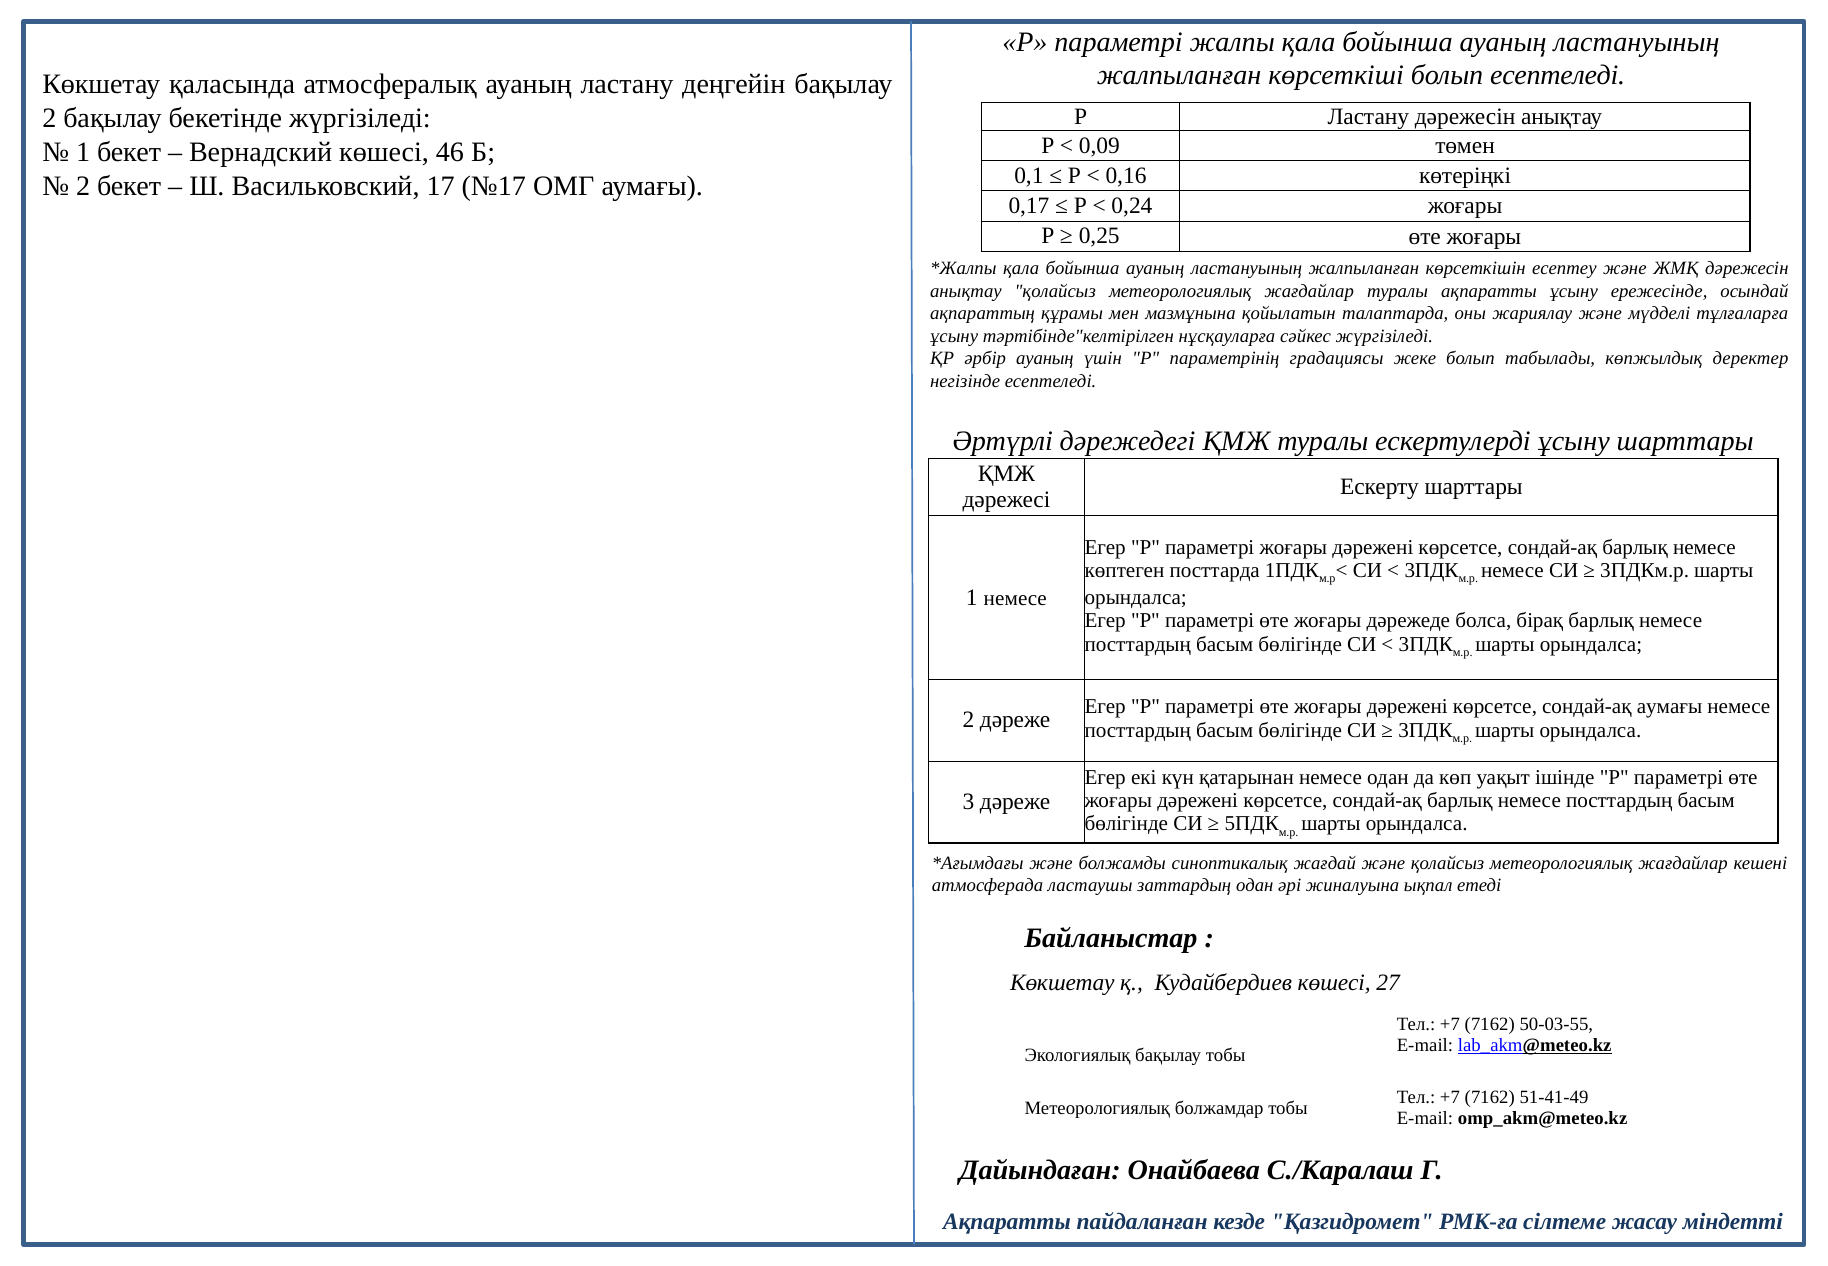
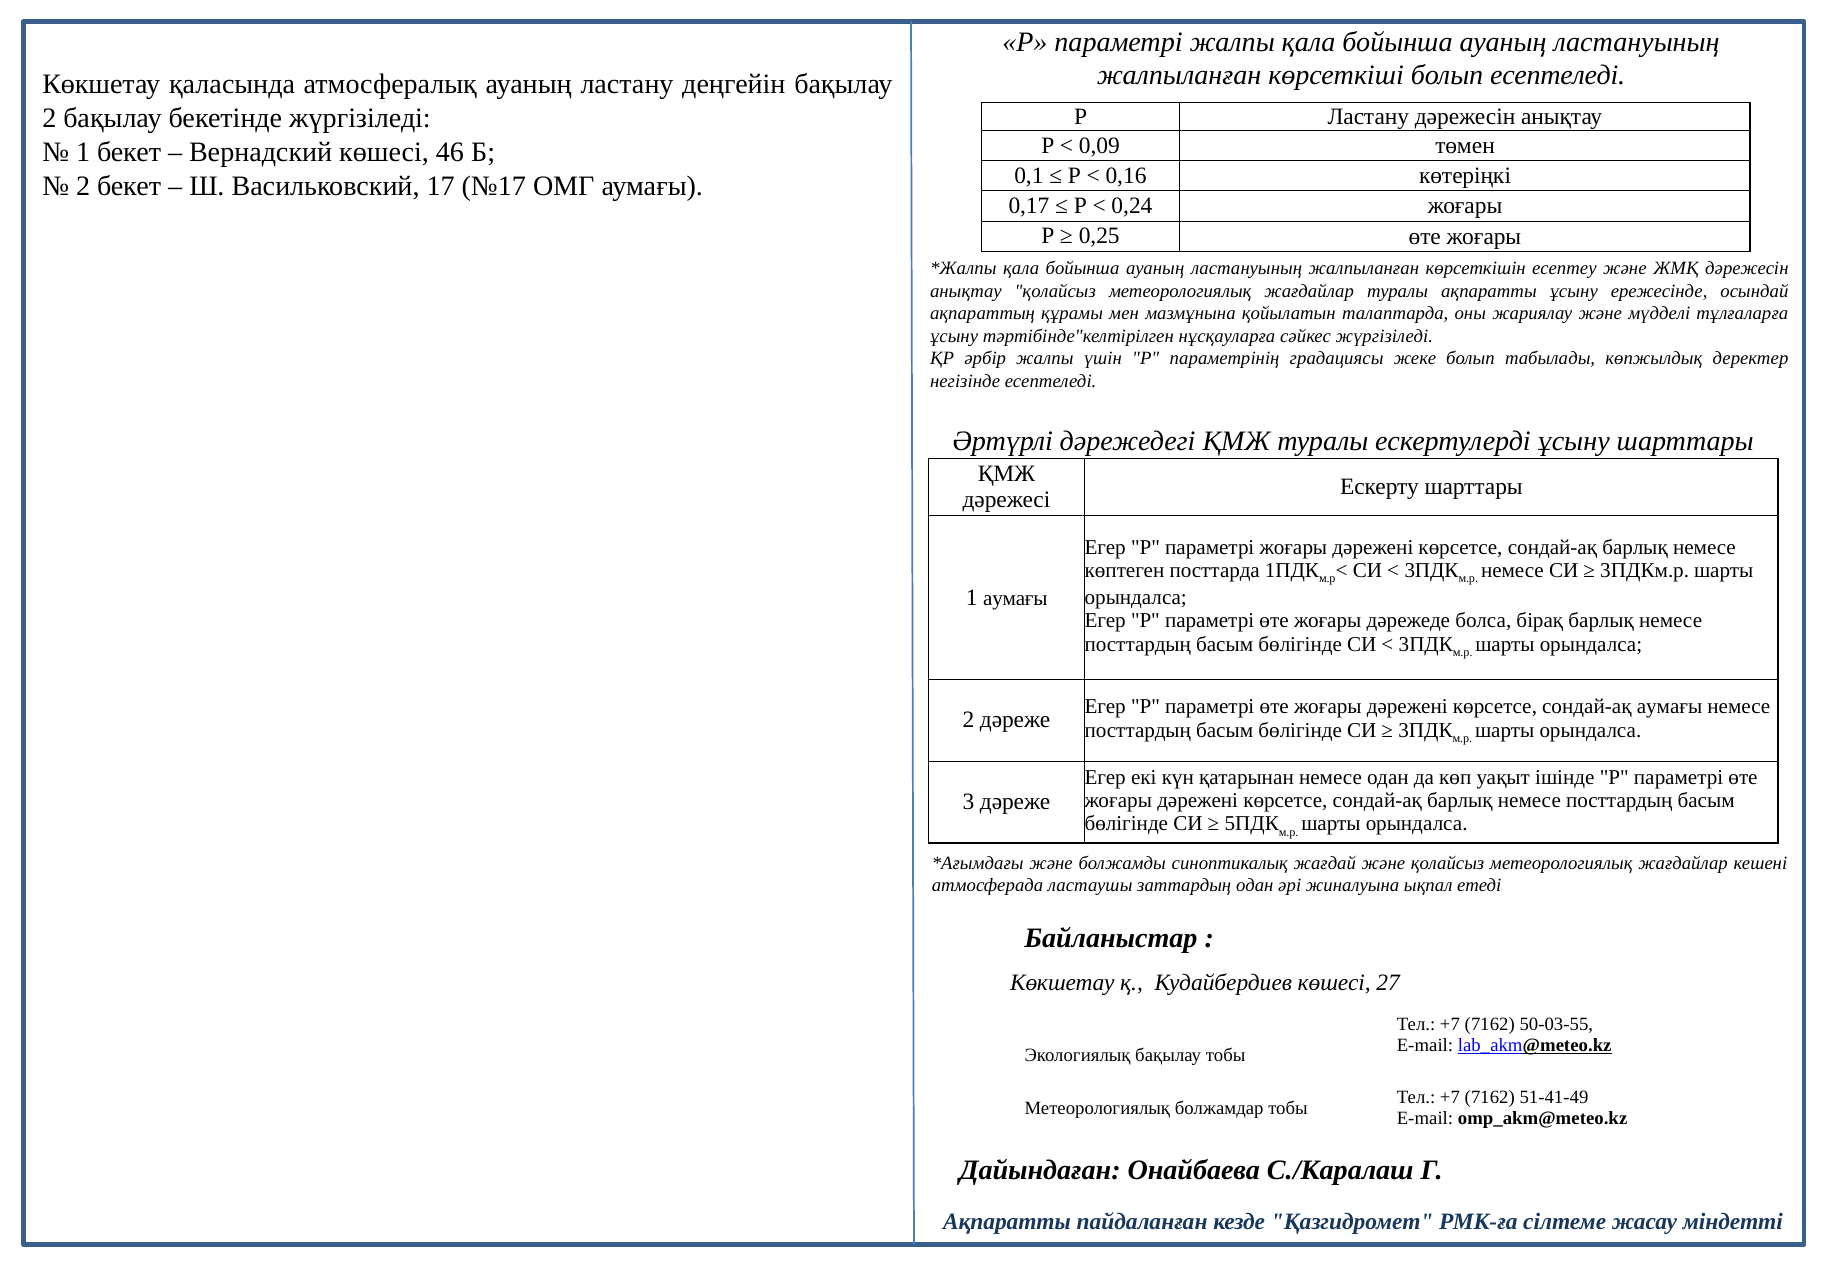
әрбір ауаның: ауаның -> жалпы (1045, 359)
1 немесе: немесе -> аумағы (1015, 598)
